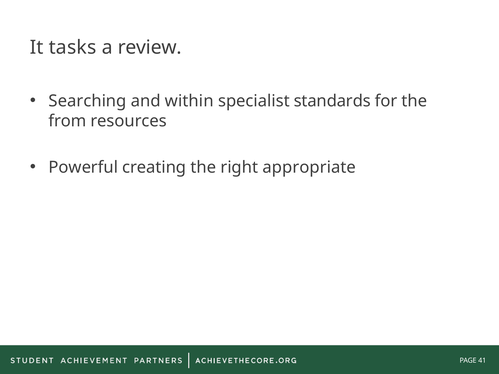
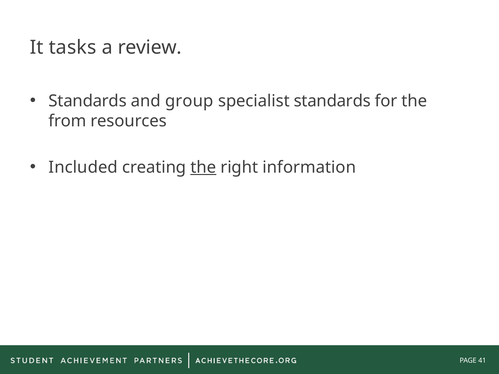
Searching: Searching -> Standards (88, 101)
within: within -> group (189, 101)
Powerful: Powerful -> Included (83, 167)
the underline: none -> present (203, 167)
appropriate: appropriate -> information (309, 167)
